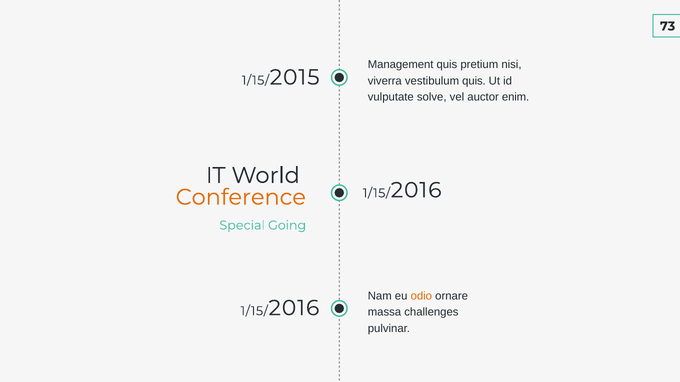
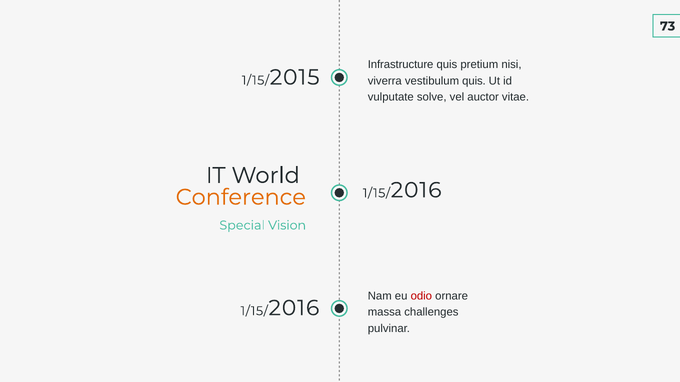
Management: Management -> Infrastructure (401, 65)
enim: enim -> vitae (516, 97)
Going: Going -> Vision (287, 226)
odio colour: orange -> red (421, 296)
